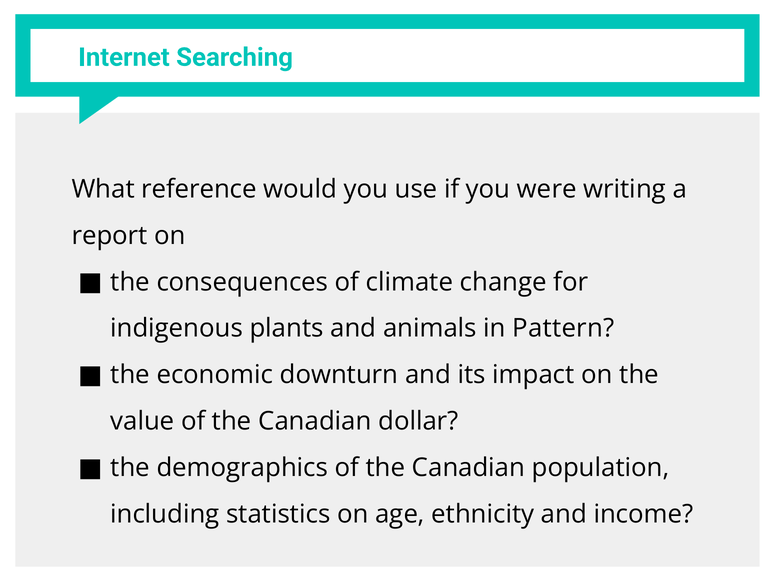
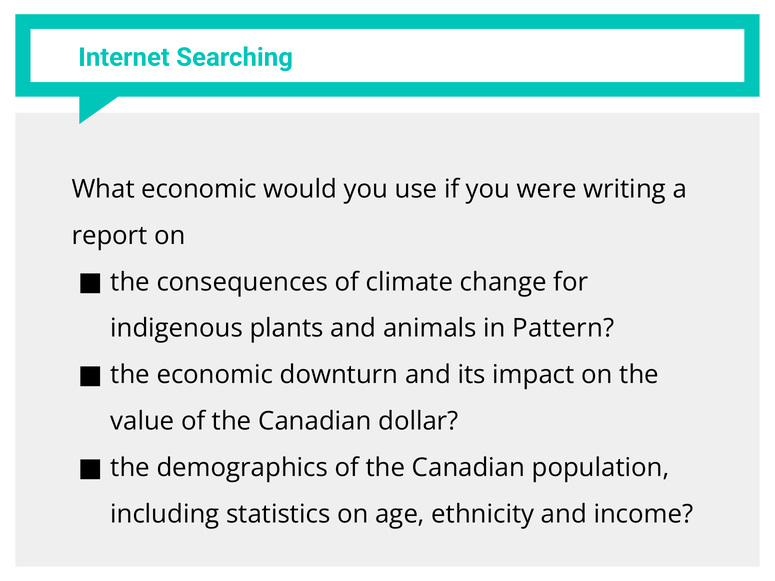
What reference: reference -> economic (199, 189)
